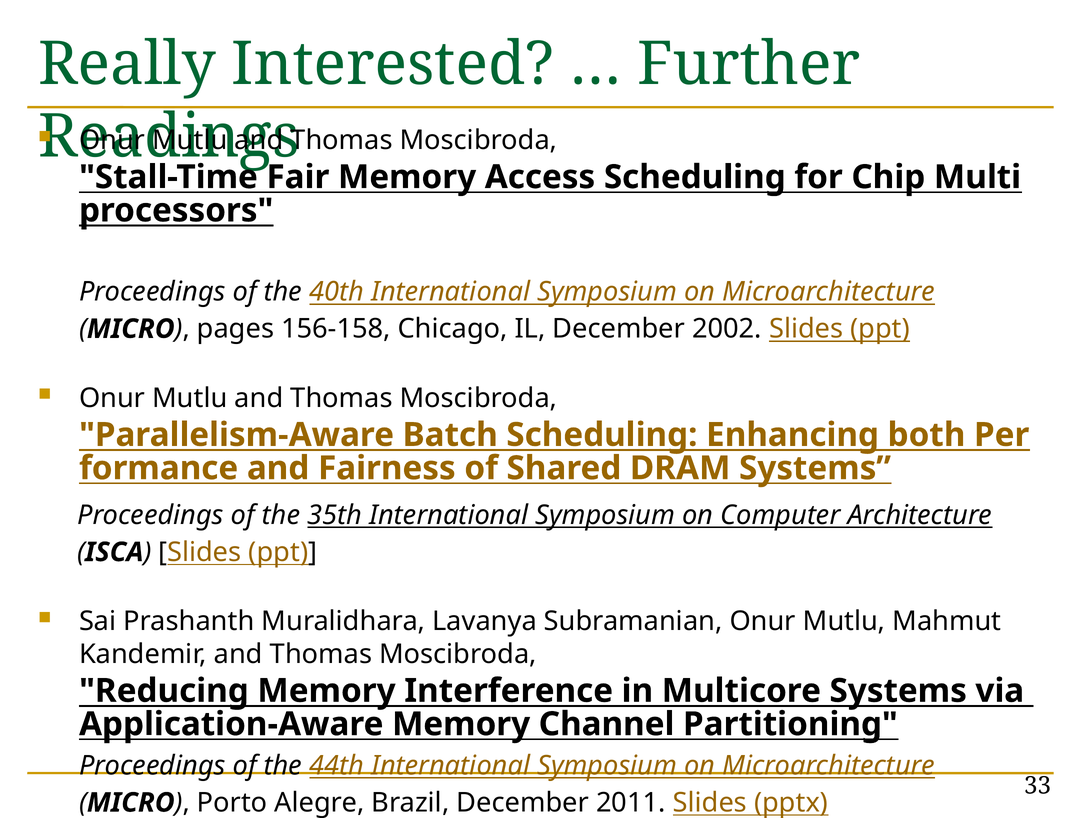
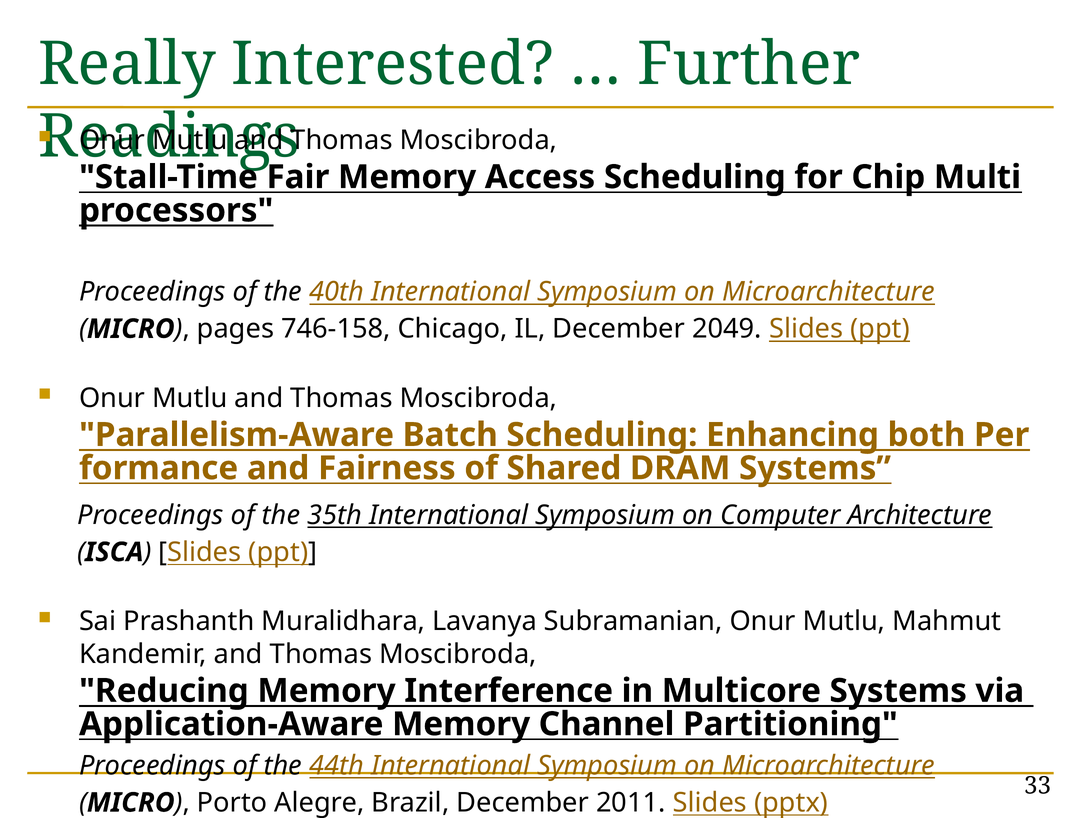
156-158: 156-158 -> 746-158 (336, 329)
2002: 2002 -> 2049 (727, 329)
